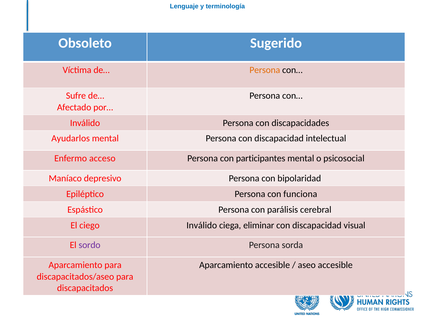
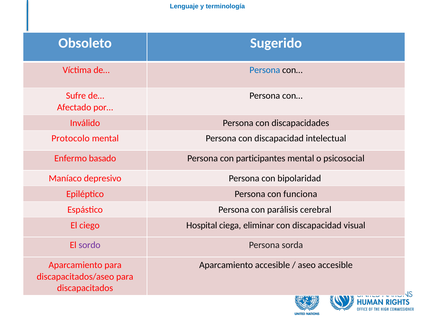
Persona colour: orange -> blue (265, 70)
Ayudarlos: Ayudarlos -> Protocolo (71, 138)
acceso: acceso -> basado (102, 158)
ciego Inválido: Inválido -> Hospital (202, 225)
